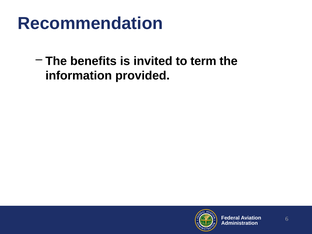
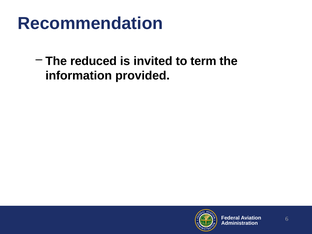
benefits: benefits -> reduced (93, 61)
